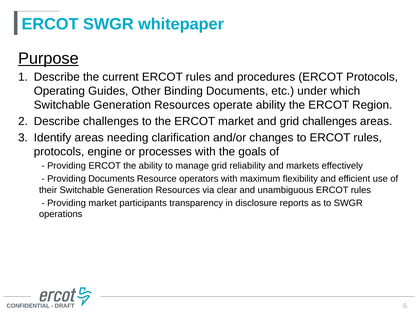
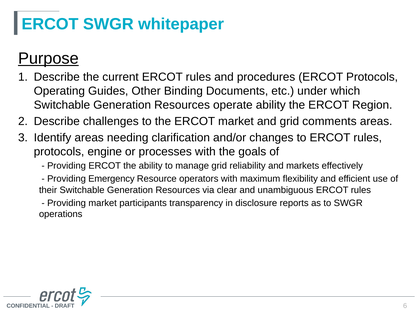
grid challenges: challenges -> comments (329, 121)
Providing Documents: Documents -> Emergency (111, 179)
